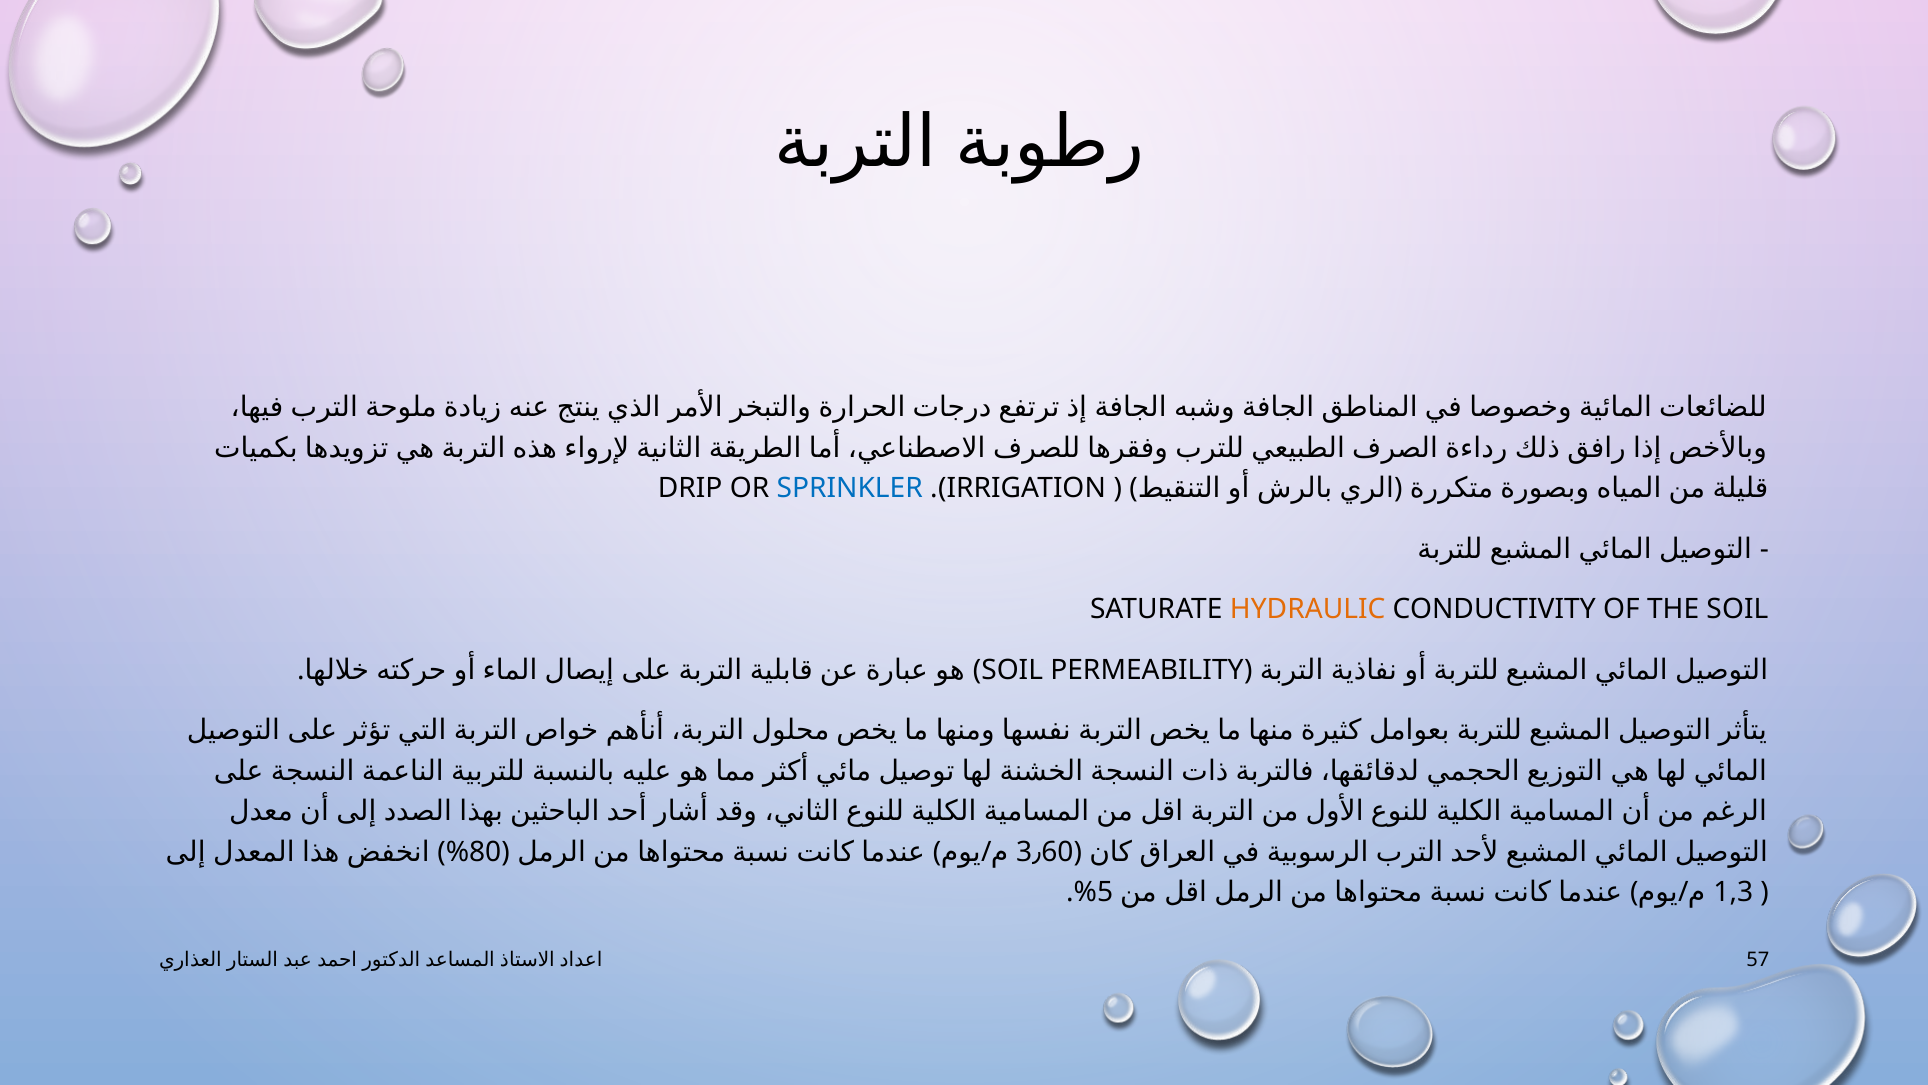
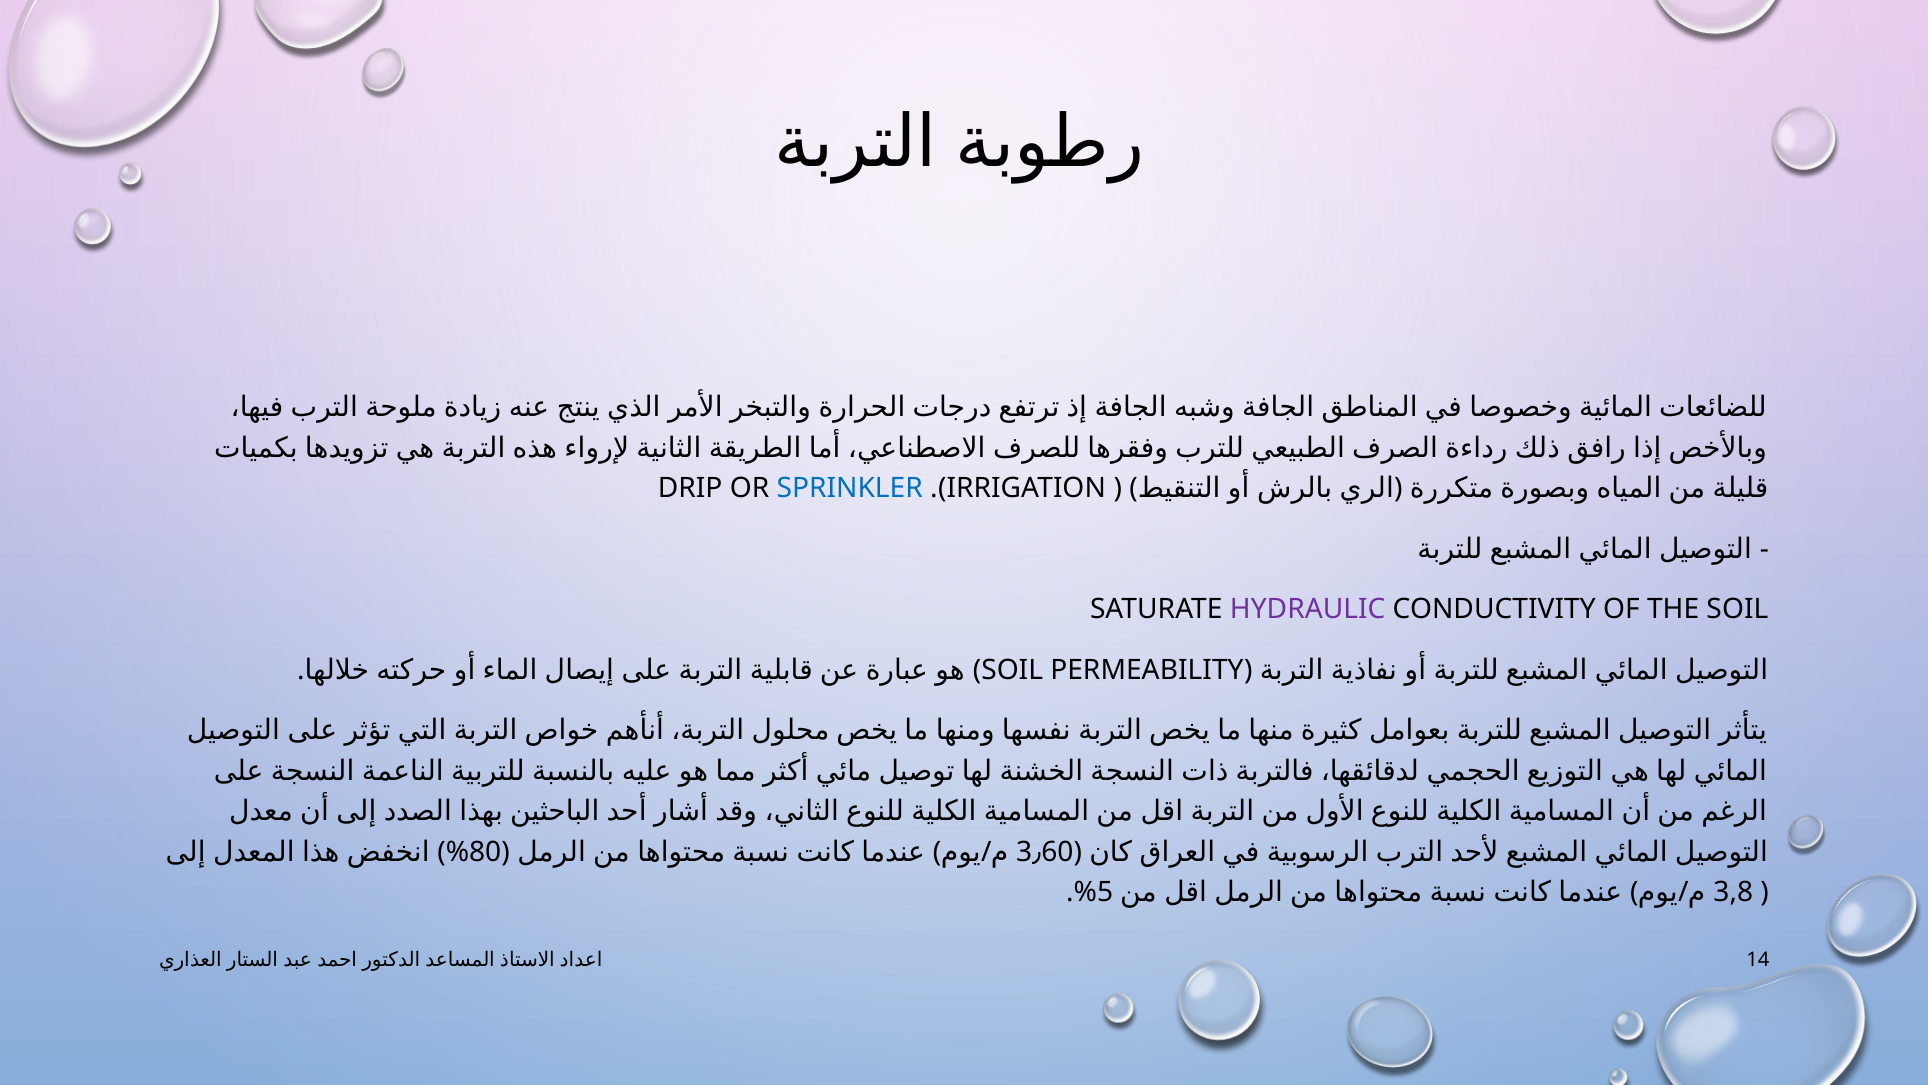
HYDRAULIC colour: orange -> purple (1308, 609)
1,3: 1,3 -> 3,8 (1733, 892)
57: 57 -> 14 (1758, 959)
